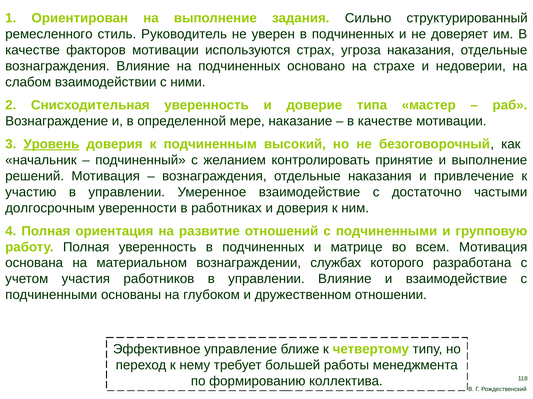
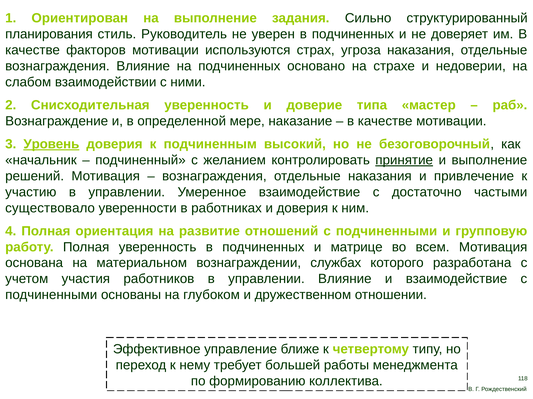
ремесленного: ремесленного -> планирования (49, 34)
принятие underline: none -> present (404, 160)
долгосрочным: долгосрочным -> существовало (50, 208)
